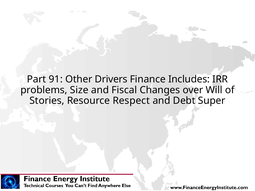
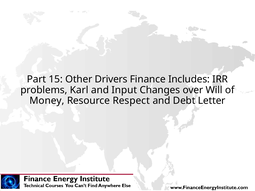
91: 91 -> 15 (56, 79)
Size: Size -> Karl (79, 90)
Fiscal: Fiscal -> Input (124, 90)
Stories: Stories -> Money (47, 101)
Super: Super -> Letter (212, 101)
